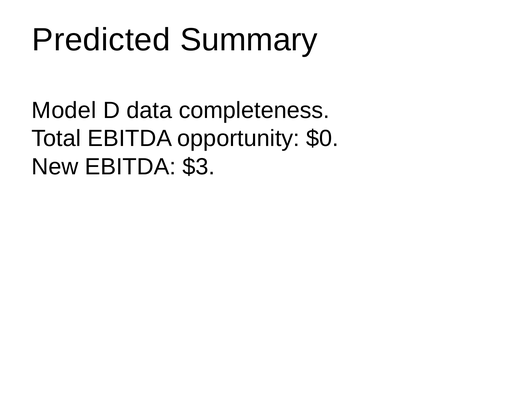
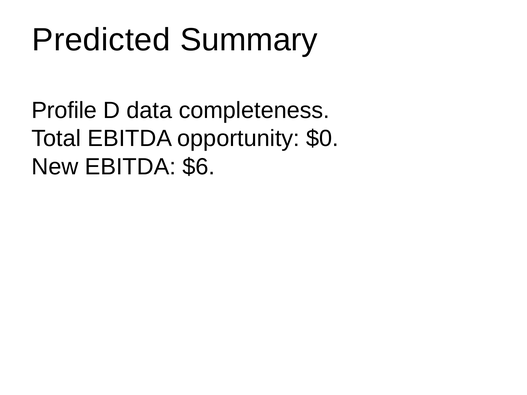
Model: Model -> Profile (64, 111)
$3: $3 -> $6 (199, 167)
